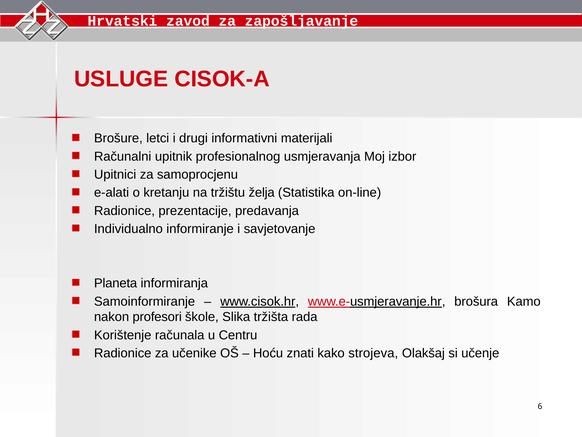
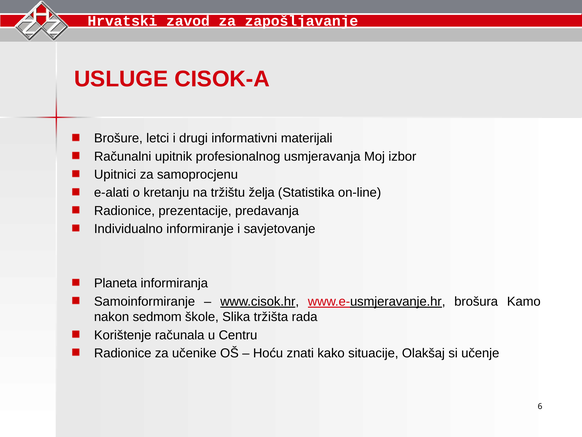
profesori: profesori -> sedmom (157, 317)
strojeva: strojeva -> situacije (373, 353)
